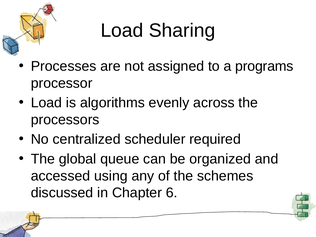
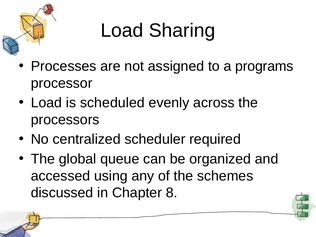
algorithms: algorithms -> scheduled (112, 103)
6: 6 -> 8 (172, 193)
